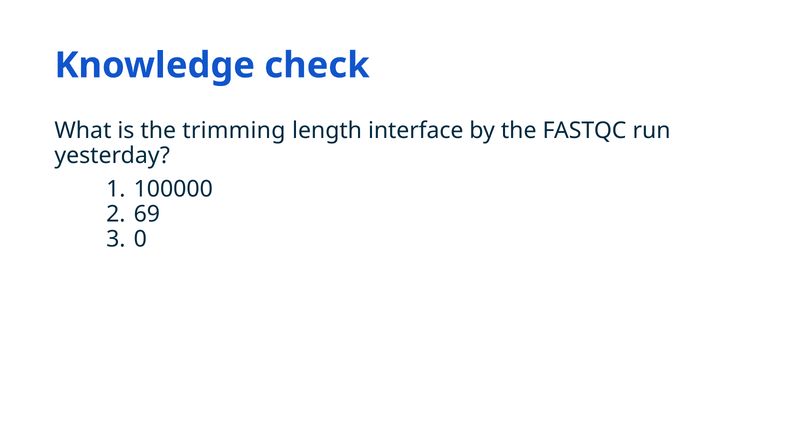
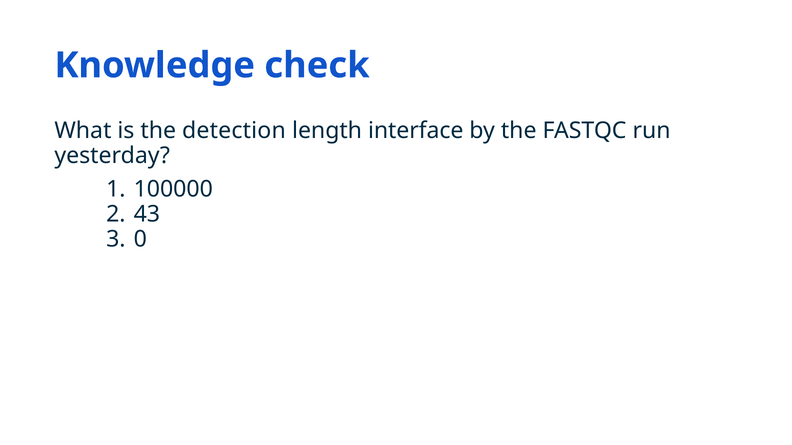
trimming: trimming -> detection (234, 131)
69: 69 -> 43 (147, 215)
